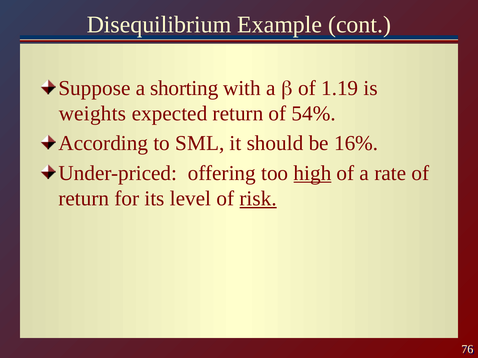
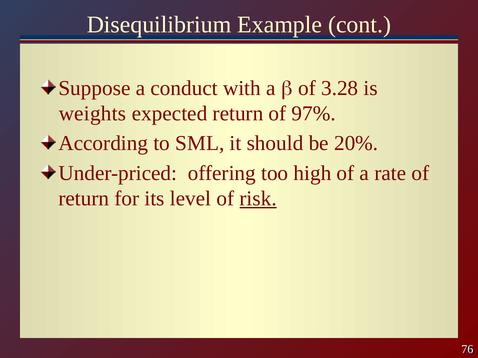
shorting: shorting -> conduct (184, 88)
1.19: 1.19 -> 3.28 (340, 88)
54%: 54% -> 97% (314, 114)
16%: 16% -> 20% (356, 144)
high underline: present -> none (312, 173)
